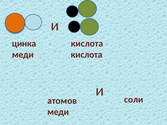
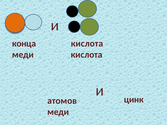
цинка: цинка -> конца (24, 44)
соли: соли -> цинк (134, 100)
